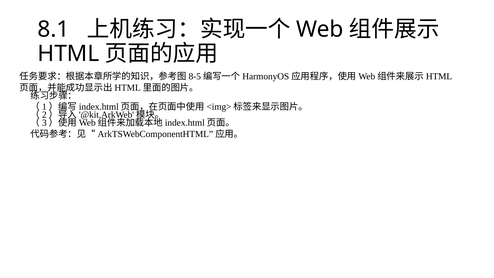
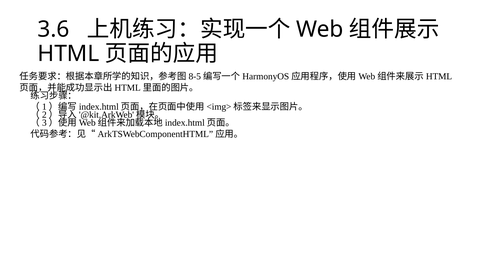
8.1: 8.1 -> 3.6 (54, 29)
